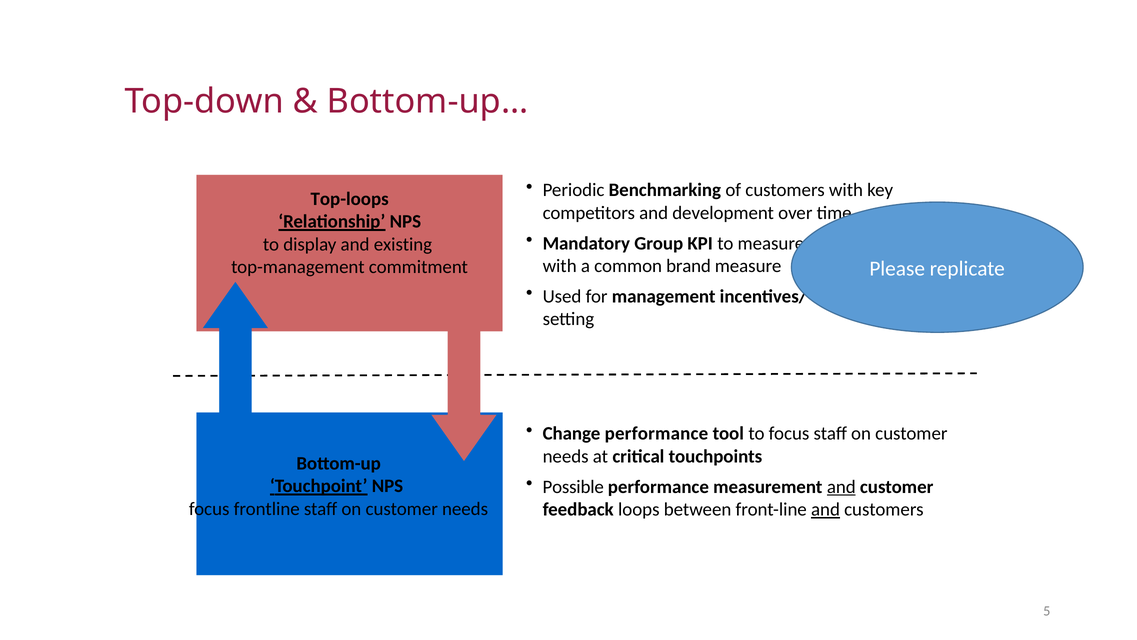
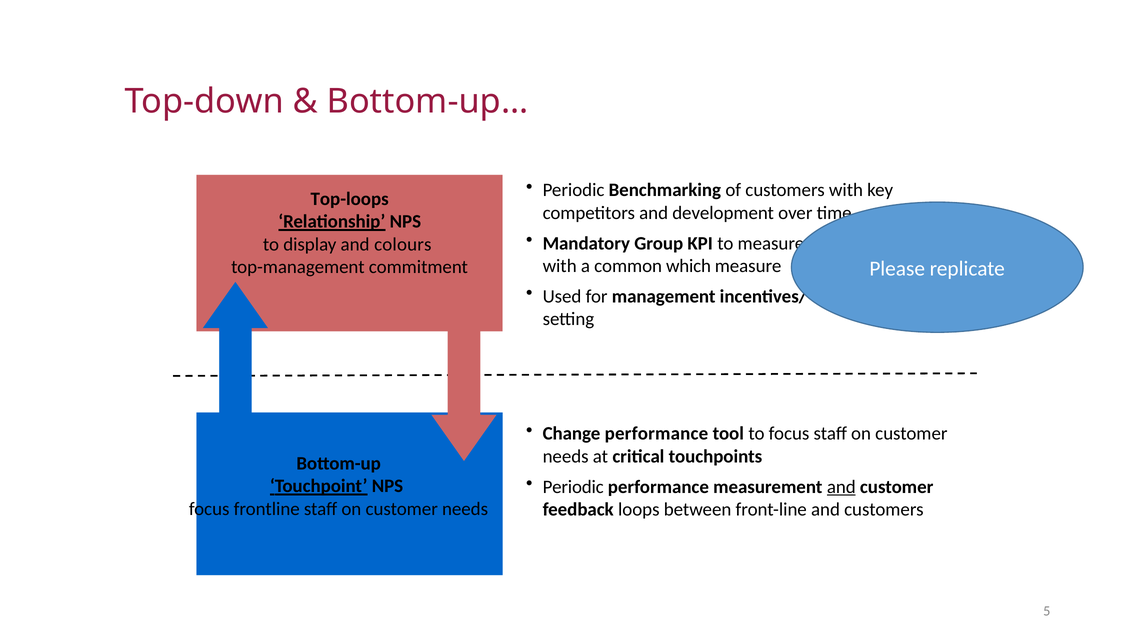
existing: existing -> colours (403, 244)
common brand: brand -> which (688, 266)
Possible: Possible -> Periodic (573, 486)
and underline: present -> none (826, 509)
